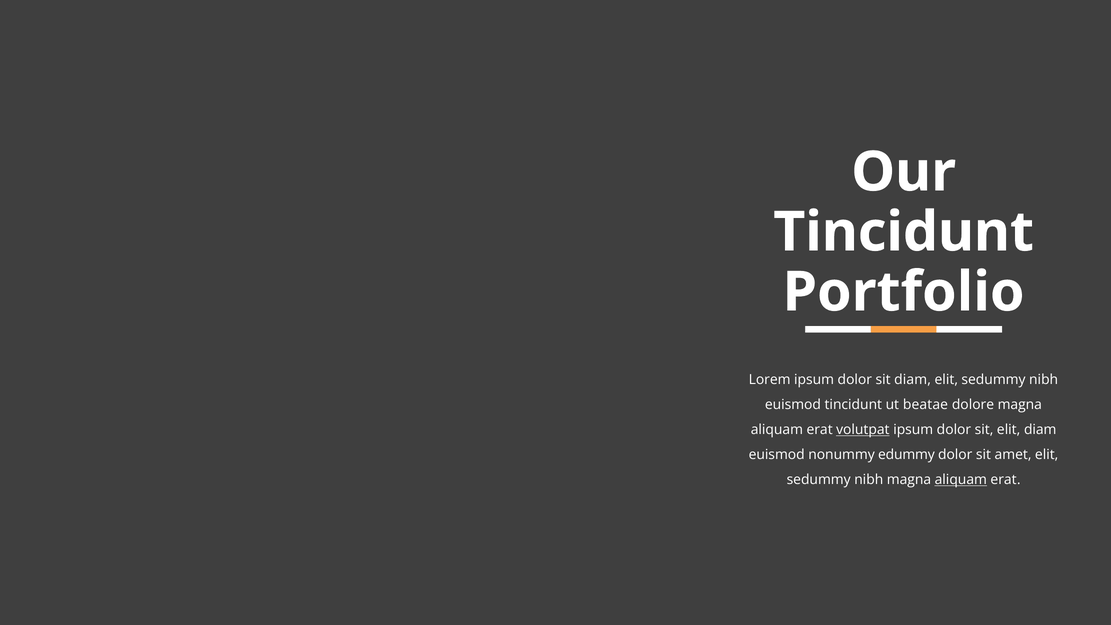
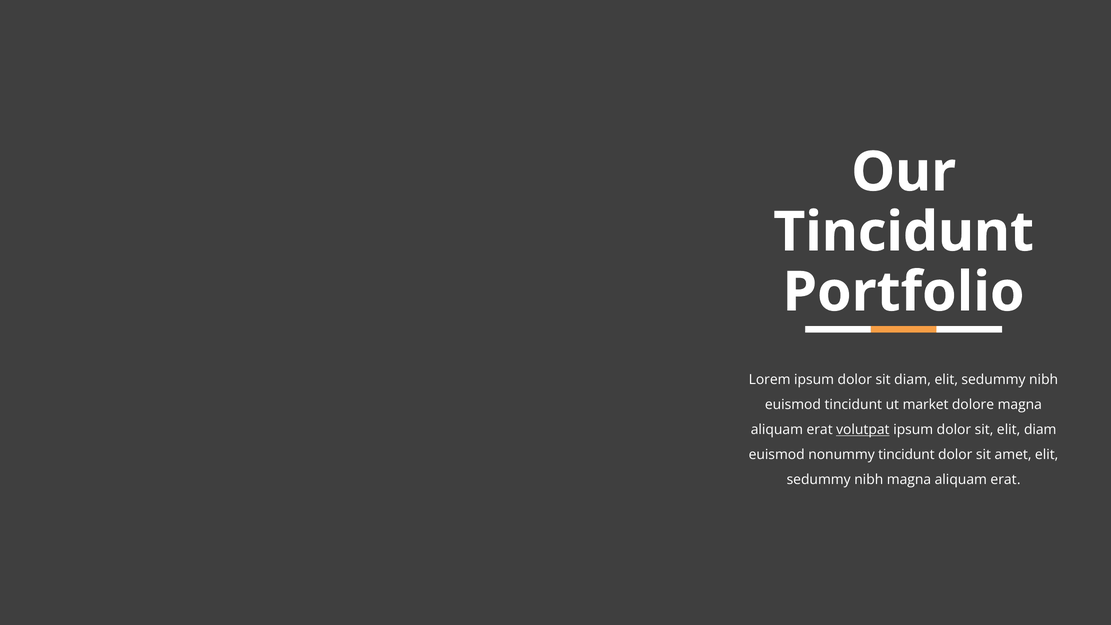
beatae: beatae -> market (926, 405)
nonummy edummy: edummy -> tincidunt (906, 455)
aliquam underline: present -> none (961, 480)
